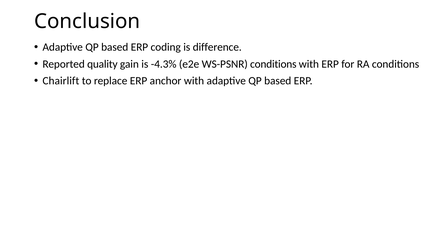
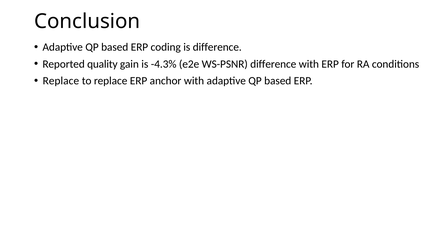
WS-PSNR conditions: conditions -> difference (273, 64)
Chairlift: Chairlift -> Replace (61, 81)
